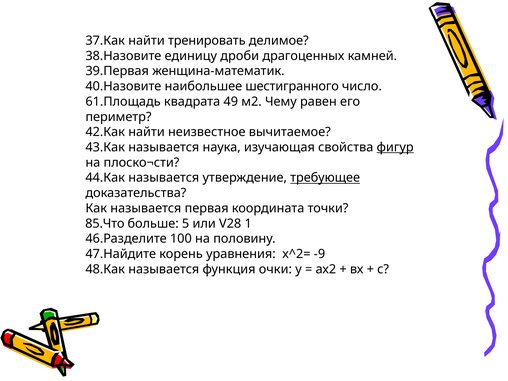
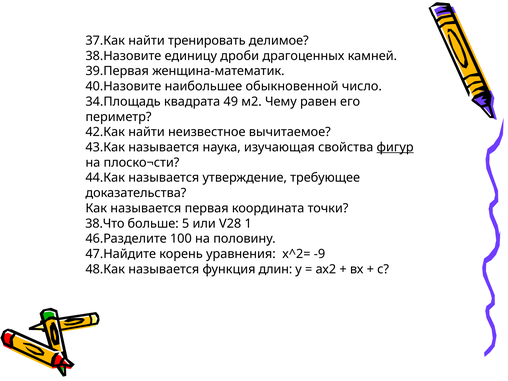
шестигранного: шестигранного -> обыкновенной (292, 86)
61.Площадь: 61.Площадь -> 34.Площадь (123, 102)
требующее underline: present -> none (325, 178)
85.Что: 85.Что -> 38.Что (105, 224)
очки: очки -> длин (275, 269)
